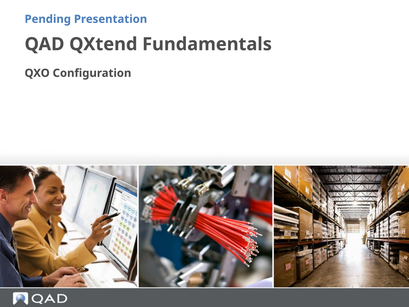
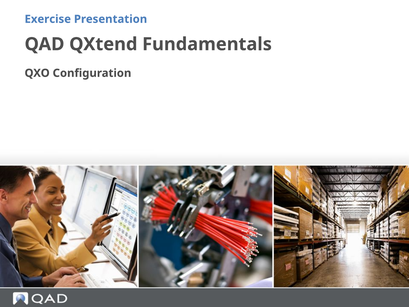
Pending: Pending -> Exercise (48, 19)
